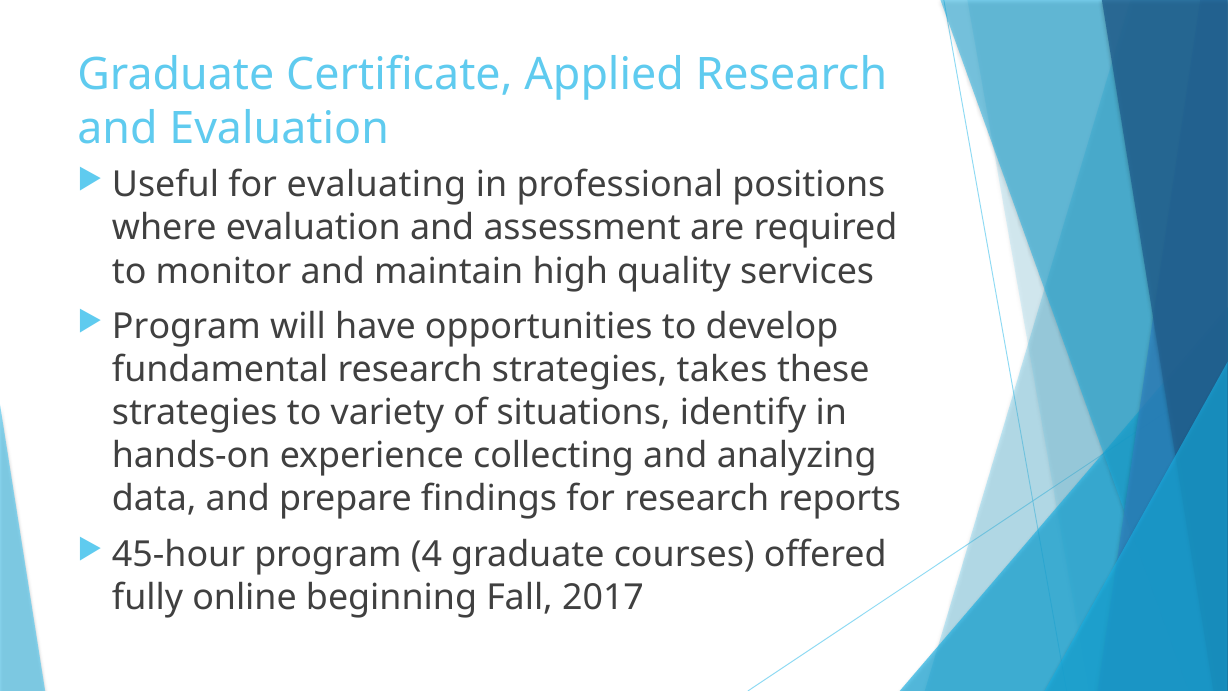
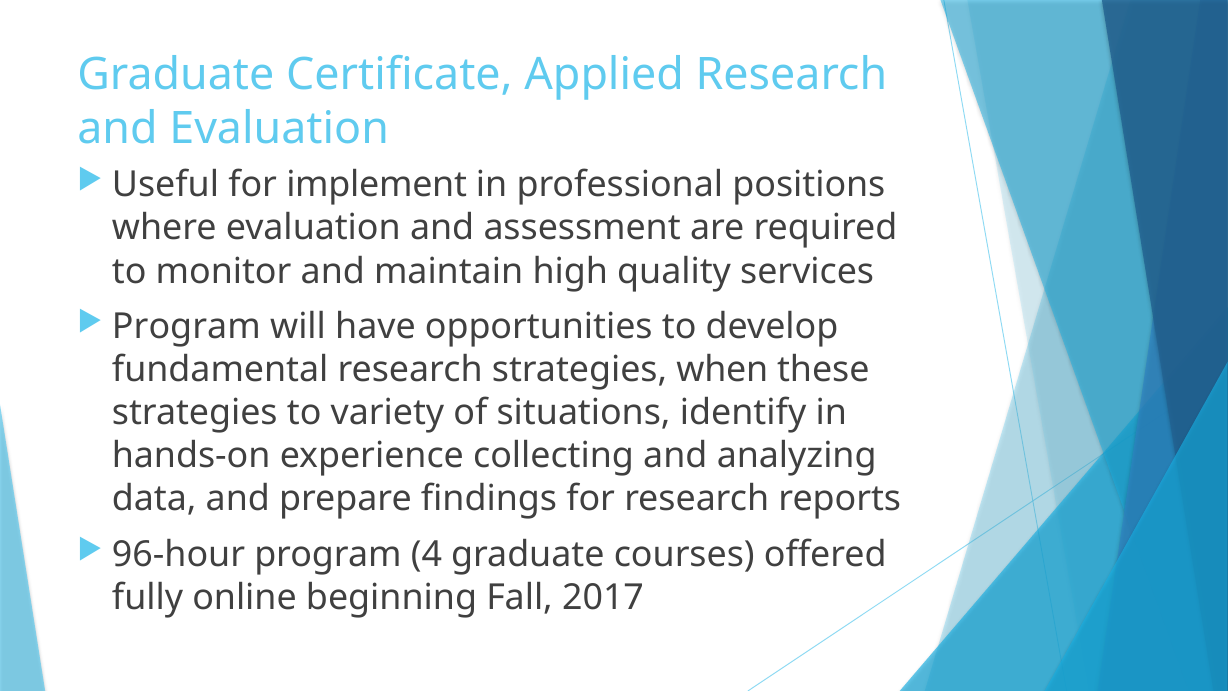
evaluating: evaluating -> implement (377, 185)
takes: takes -> when (722, 370)
45-hour: 45-hour -> 96-hour (179, 555)
